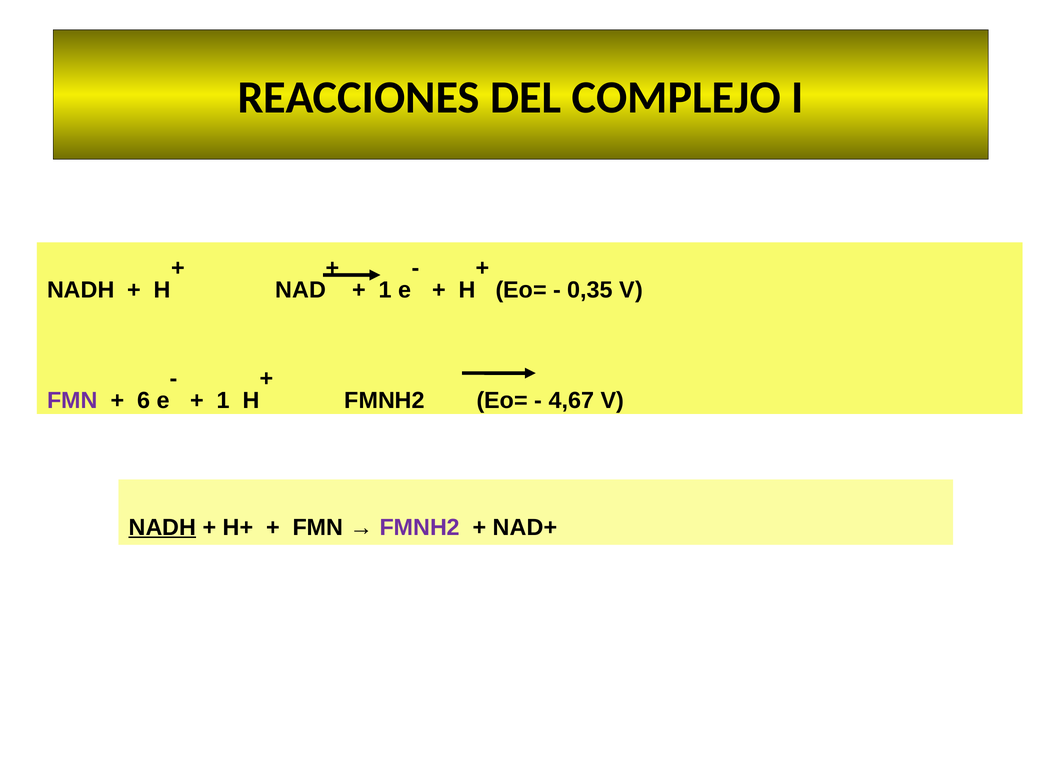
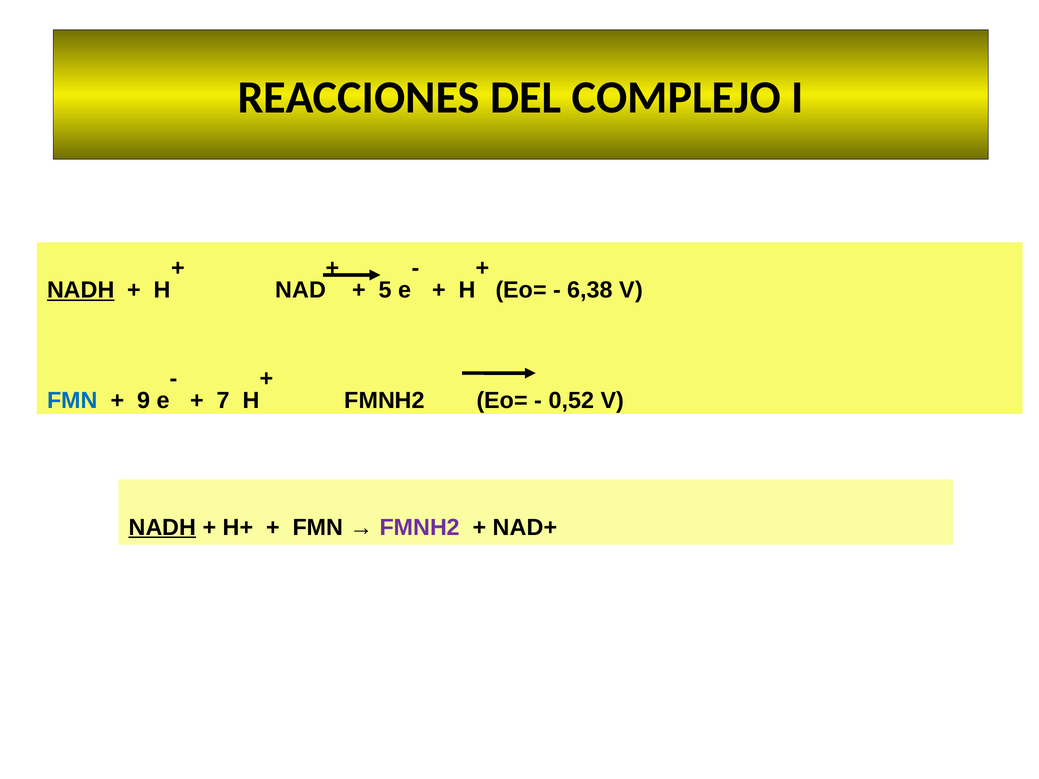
NADH underline: none -> present (81, 290)
1: 1 -> 5 (385, 290)
0,35: 0,35 -> 6,38 (590, 290)
FMN colour: purple -> blue (72, 401)
6: 6 -> 9 (144, 401)
1: 1 -> 7 (223, 401)
4,67: 4,67 -> 0,52 (571, 401)
